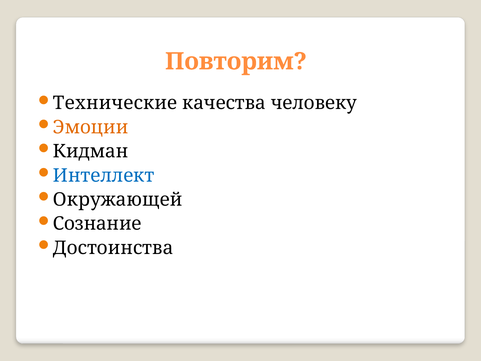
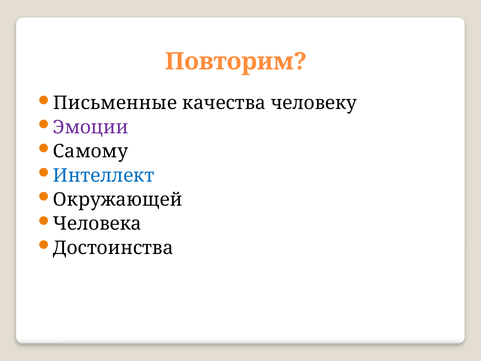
Технические: Технические -> Письменные (115, 103)
Эмоции colour: orange -> purple (91, 127)
Кидман: Кидман -> Самому (91, 151)
Сознание: Сознание -> Человека (97, 224)
